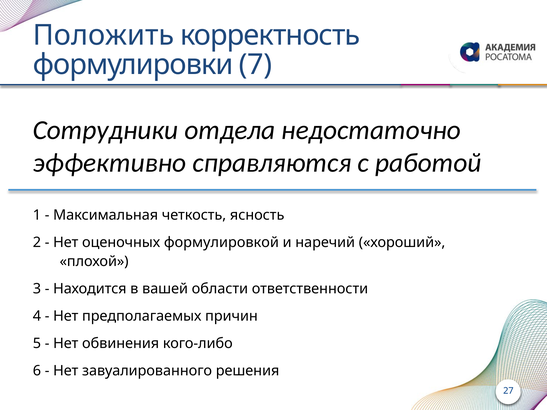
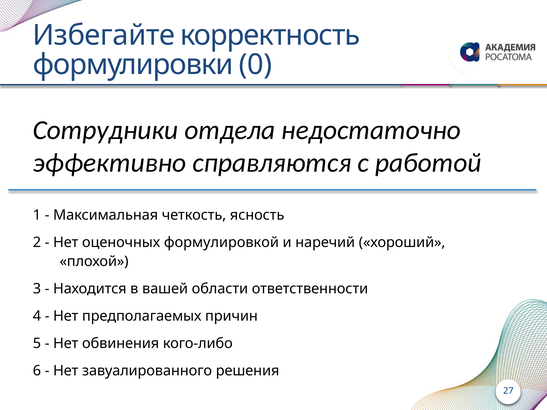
Положить: Положить -> Избегайте (104, 35)
7: 7 -> 0 (255, 65)
